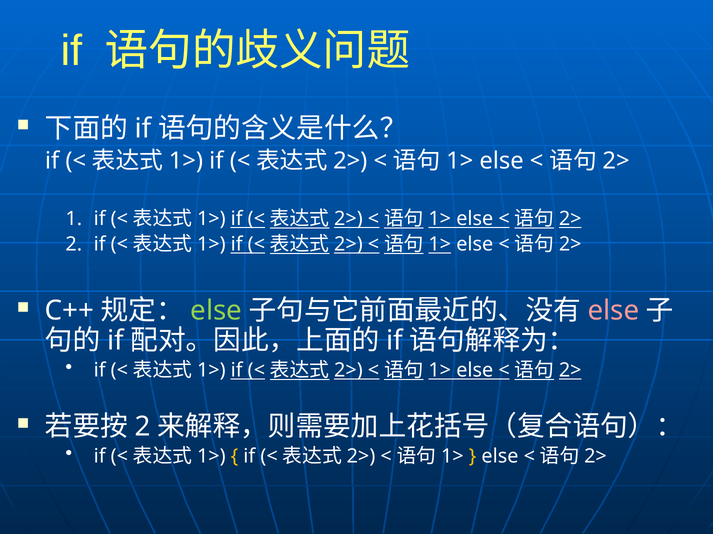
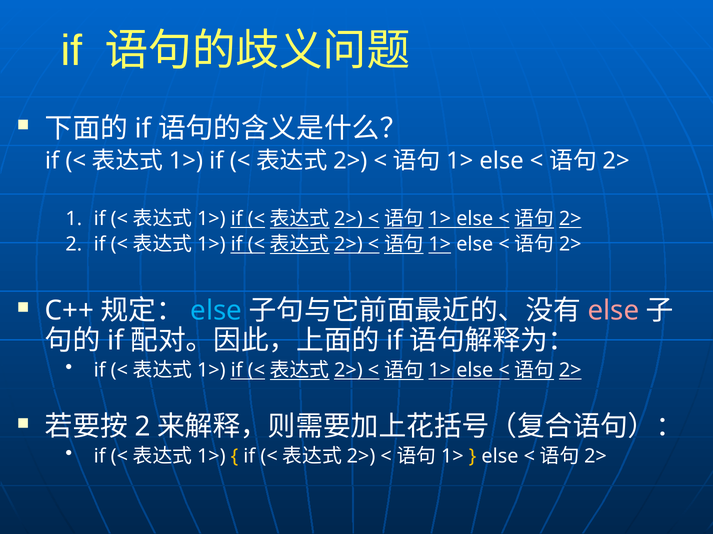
else colour: light green -> light blue (216, 311)
